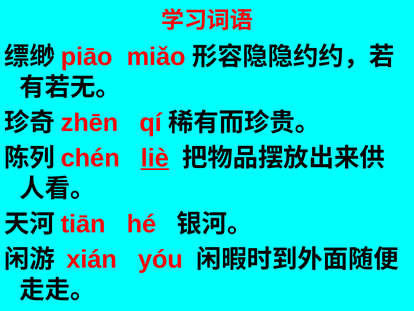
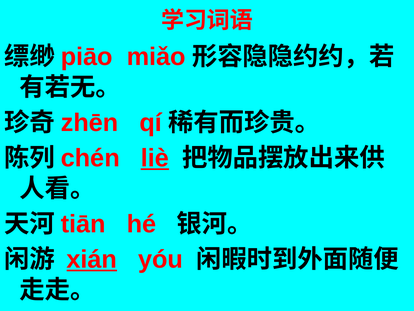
xián underline: none -> present (92, 259)
